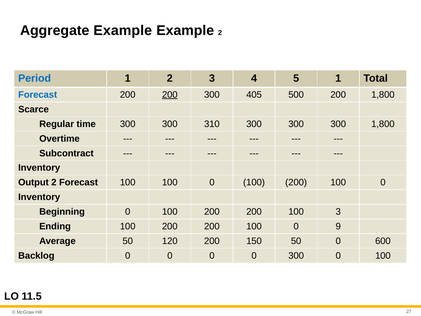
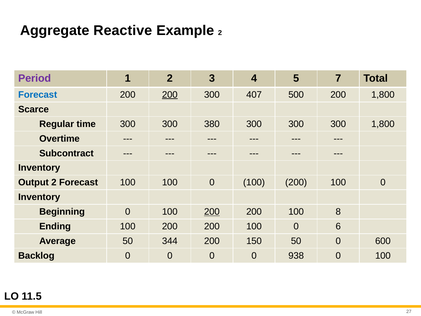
Aggregate Example: Example -> Reactive (123, 31)
Period colour: blue -> purple (35, 78)
5 1: 1 -> 7 (338, 78)
405: 405 -> 407 (254, 95)
310: 310 -> 380 (212, 124)
200 underline: none -> present (212, 212)
100 3: 3 -> 8 (338, 212)
9: 9 -> 6 (338, 226)
120: 120 -> 344 (170, 241)
0 300: 300 -> 938 (296, 255)
